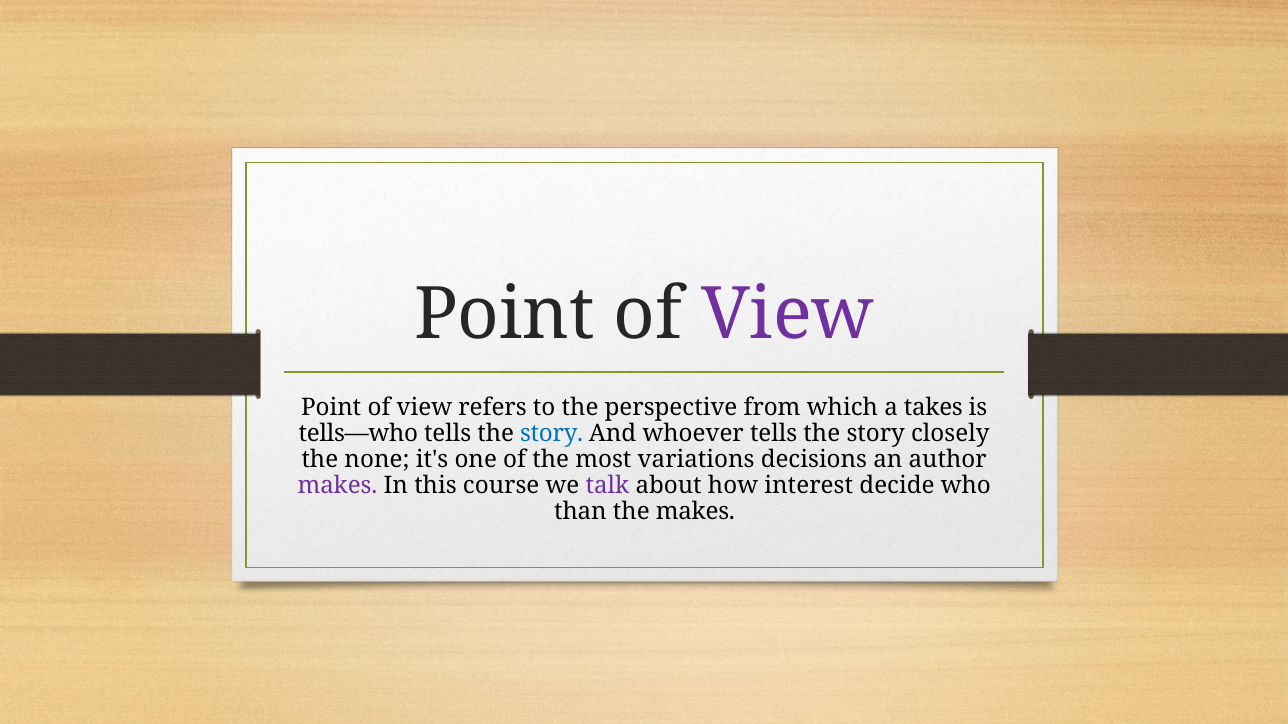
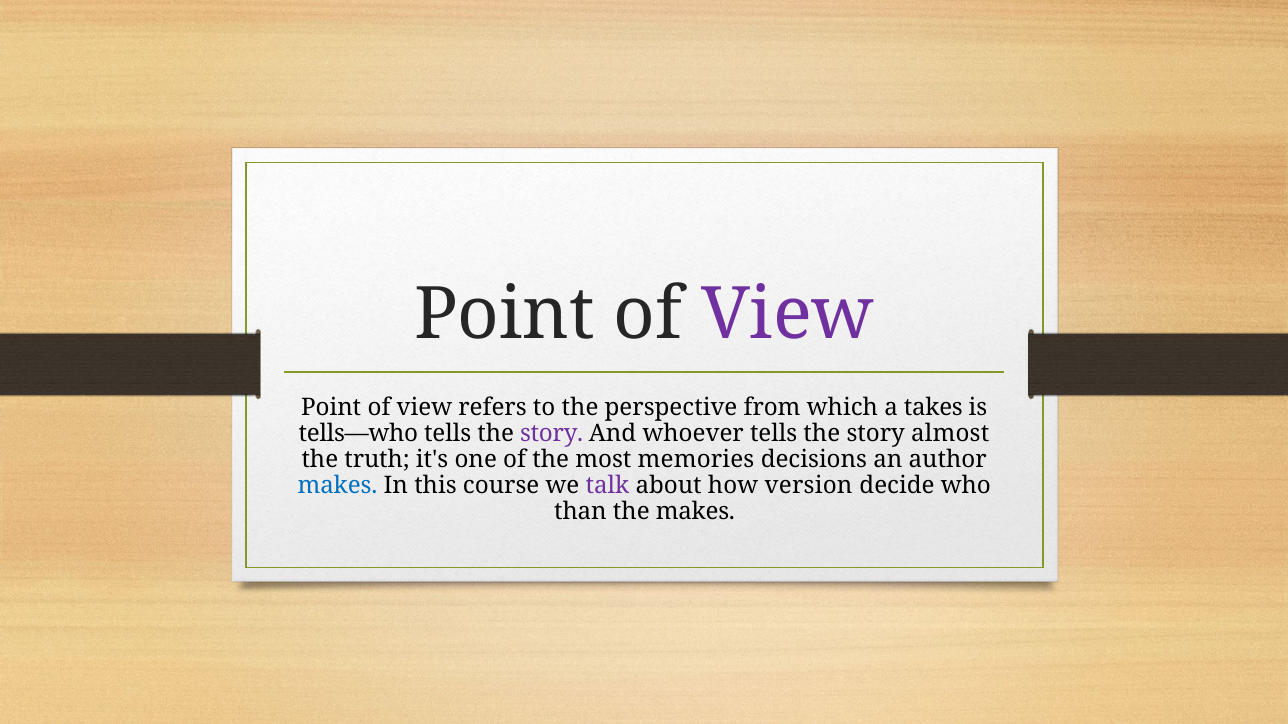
story colour: blue -> purple (552, 433)
closely: closely -> almost (950, 433)
none: none -> truth (377, 460)
variations: variations -> memories (696, 460)
makes colour: purple -> blue (337, 486)
interest: interest -> version (809, 486)
